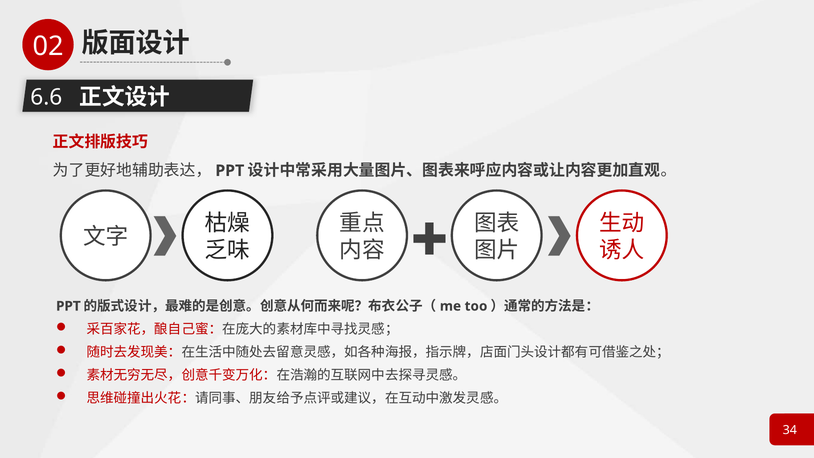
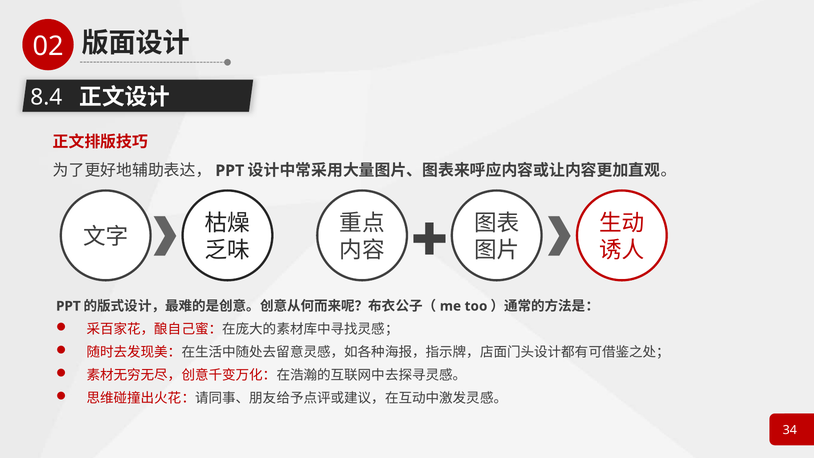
6.6: 6.6 -> 8.4 (46, 97)
